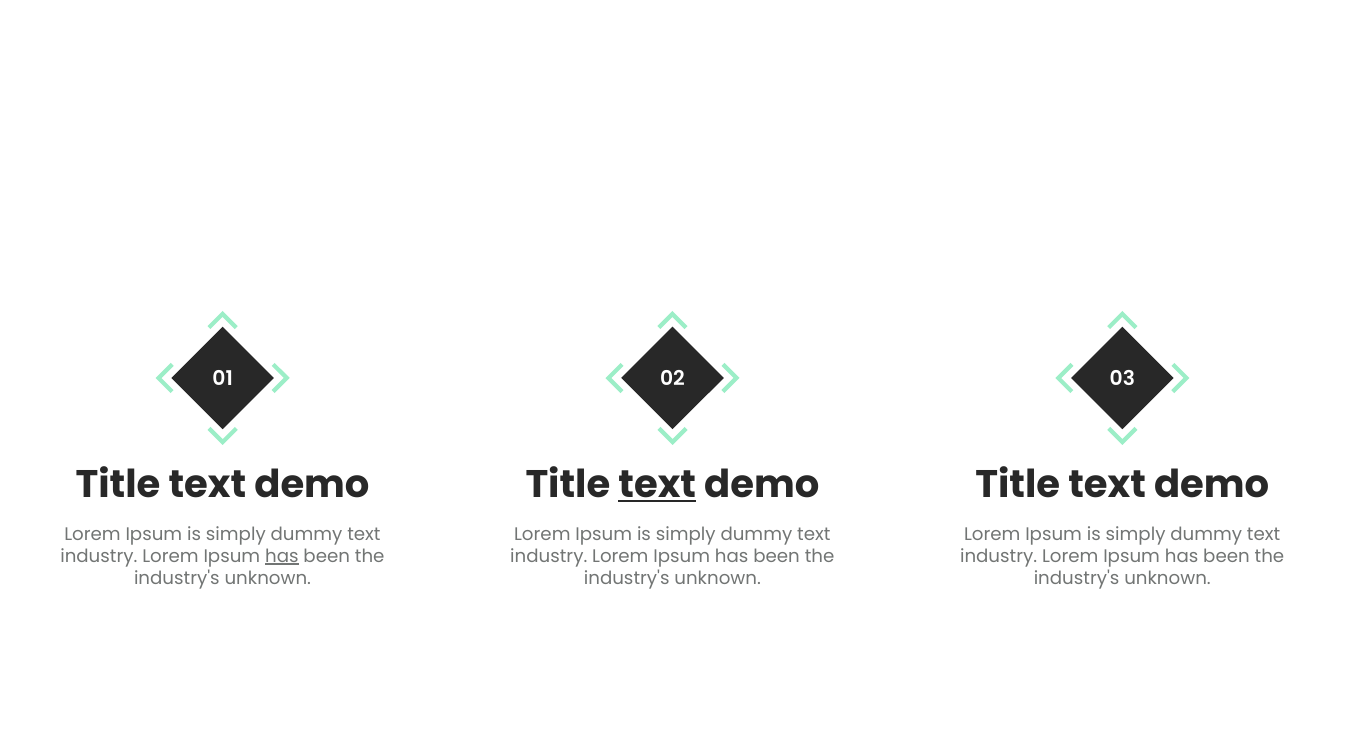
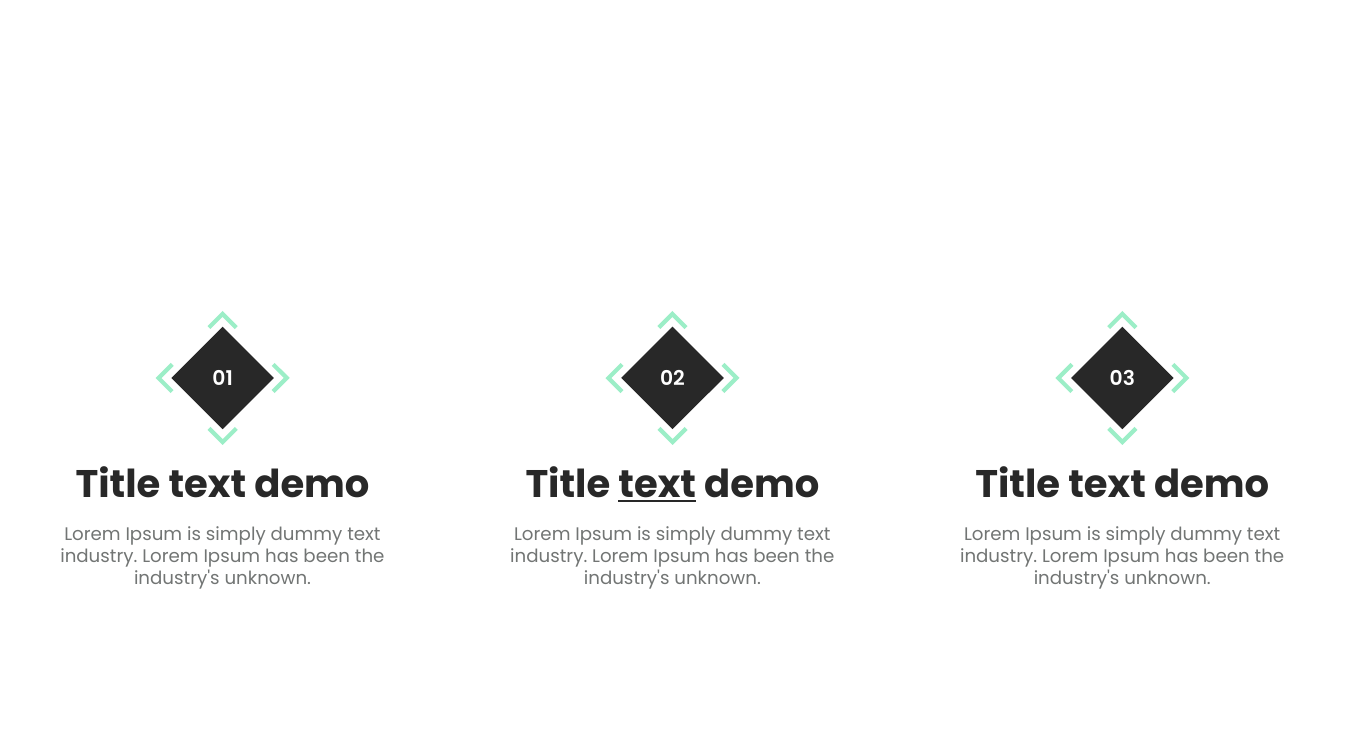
has underline: present -> none (282, 557)
